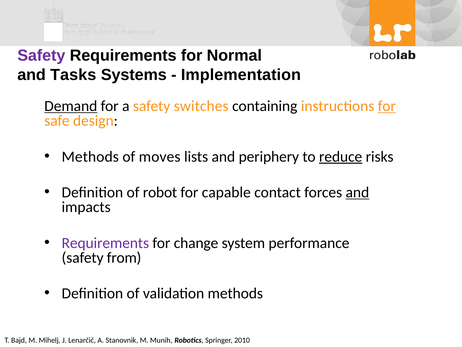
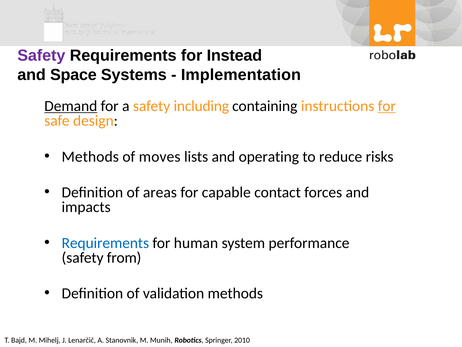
Normal: Normal -> Instead (234, 55)
Tasks: Tasks -> Space (73, 75)
switches: switches -> including (201, 106)
periphery: periphery -> operating (269, 156)
reduce underline: present -> none (341, 156)
robot: robot -> areas (160, 192)
and underline: present -> none (357, 192)
Requirements colour: purple -> blue (105, 243)
change: change -> human (196, 243)
